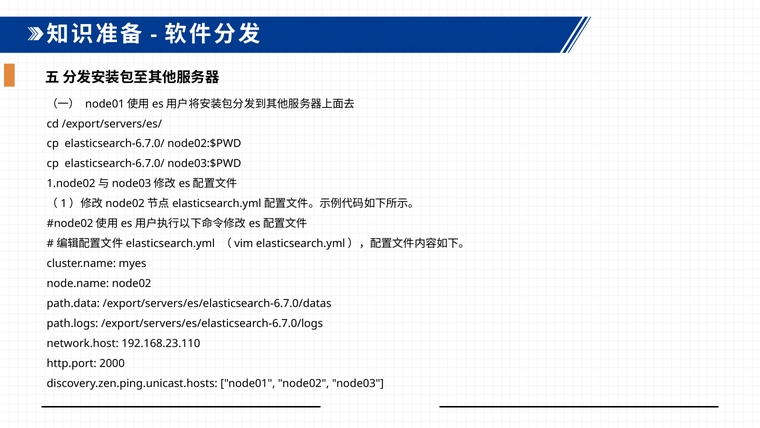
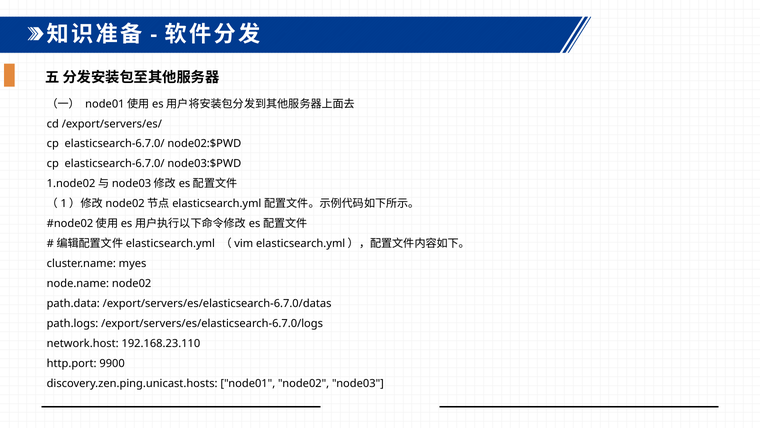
2000: 2000 -> 9900 (112, 363)
